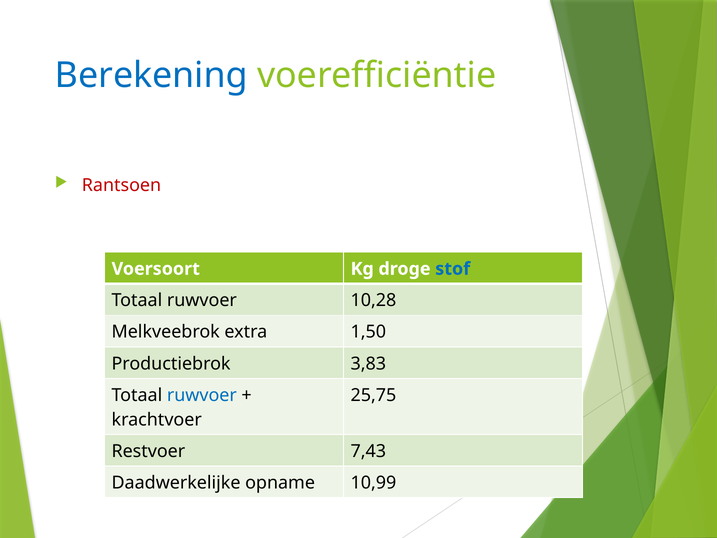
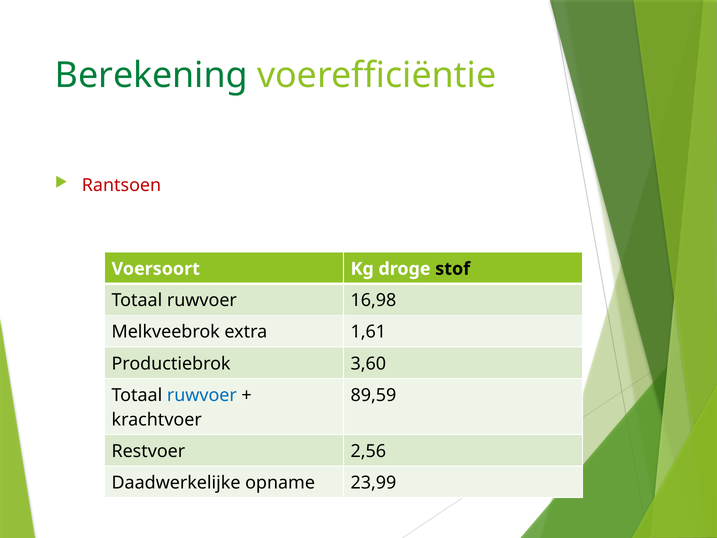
Berekening colour: blue -> green (151, 75)
stof colour: blue -> black (453, 269)
10,28: 10,28 -> 16,98 (373, 300)
1,50: 1,50 -> 1,61 (368, 332)
3,83: 3,83 -> 3,60 (368, 363)
25,75: 25,75 -> 89,59 (373, 395)
7,43: 7,43 -> 2,56 (368, 451)
10,99: 10,99 -> 23,99 (373, 483)
